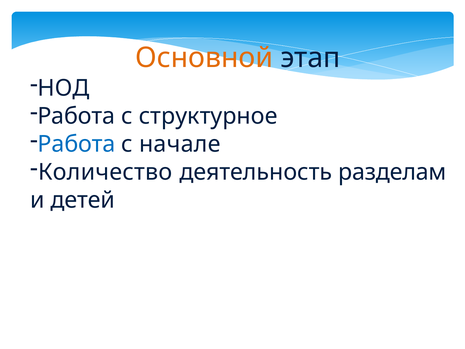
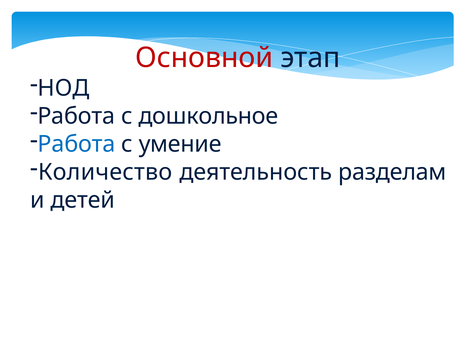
Основной colour: orange -> red (204, 58)
структурное: структурное -> дошкольное (208, 116)
начале: начале -> умение (180, 144)
